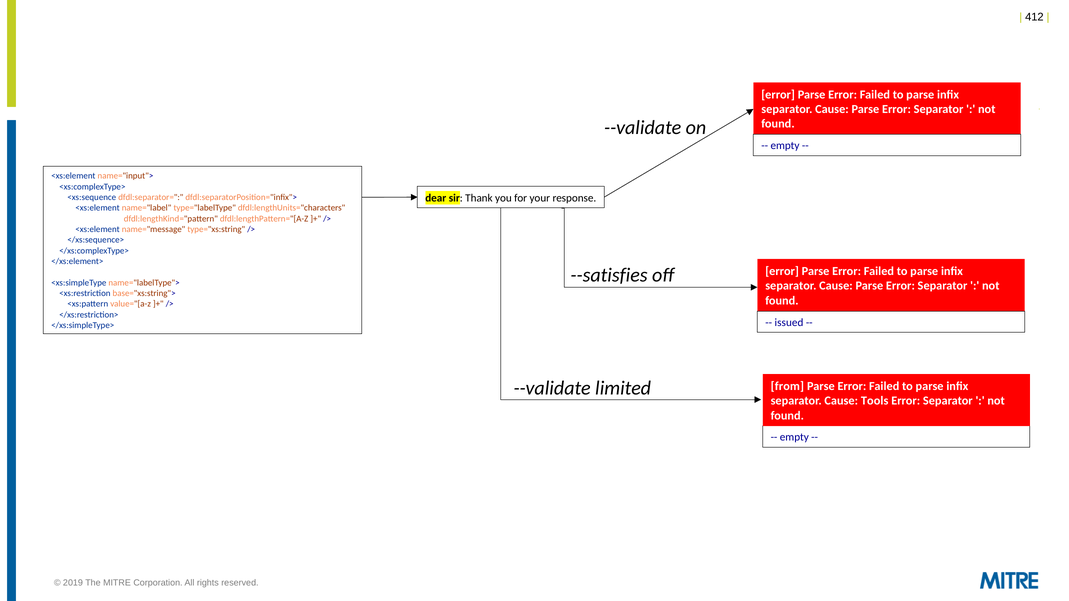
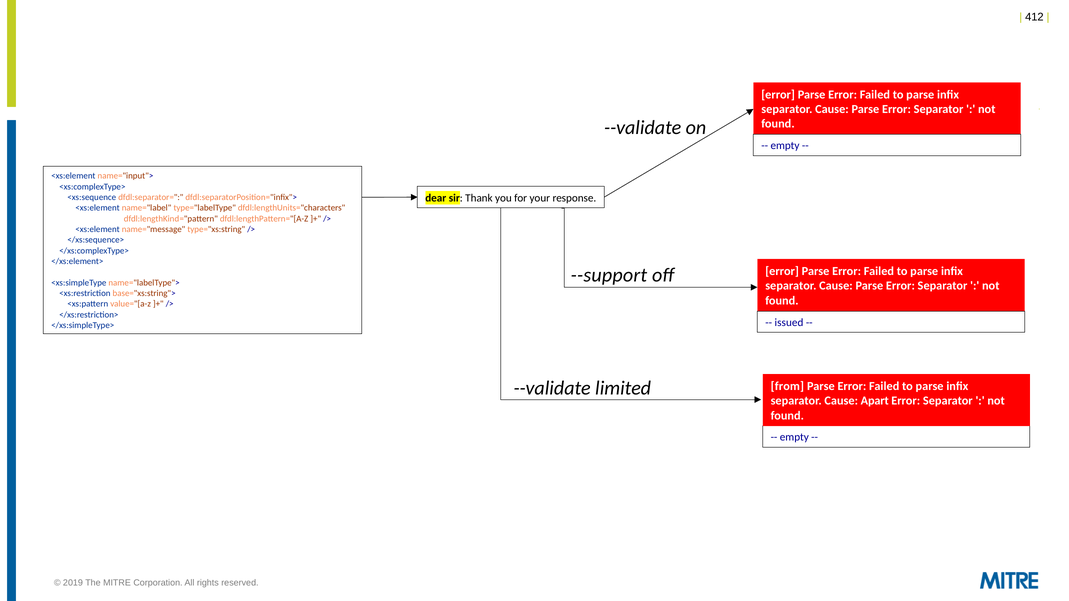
--satisfies: --satisfies -> --support (609, 275)
Tools: Tools -> Apart (875, 401)
